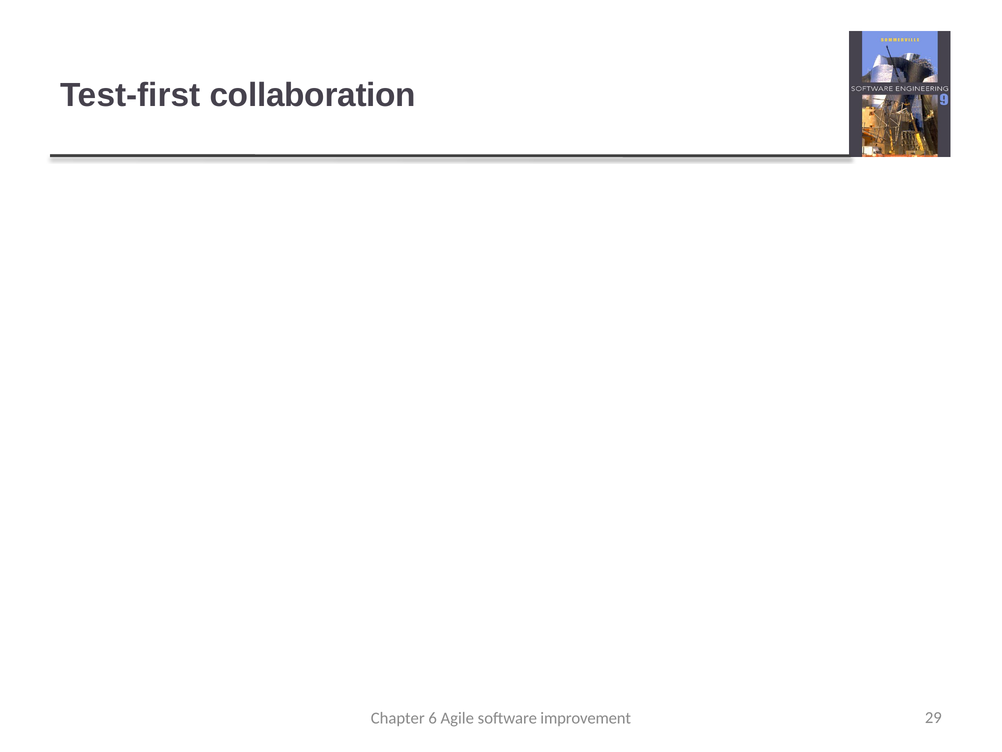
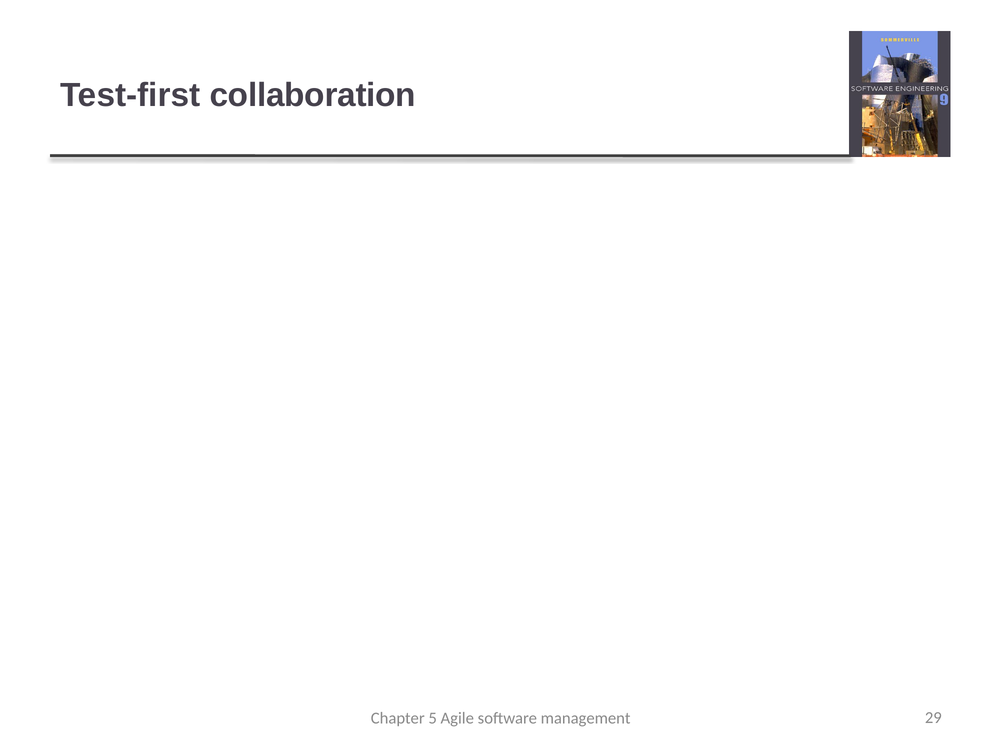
6: 6 -> 5 (433, 718)
improvement: improvement -> management (586, 718)
